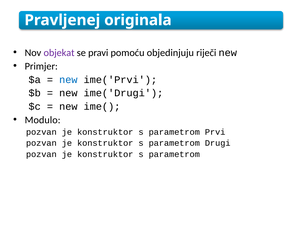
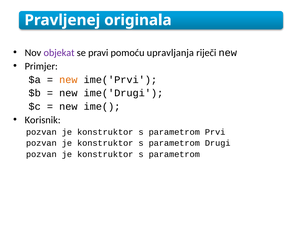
objedinjuju: objedinjuju -> upravljanja (170, 53)
new colour: blue -> orange (68, 80)
Modulo: Modulo -> Korisnik (43, 120)
